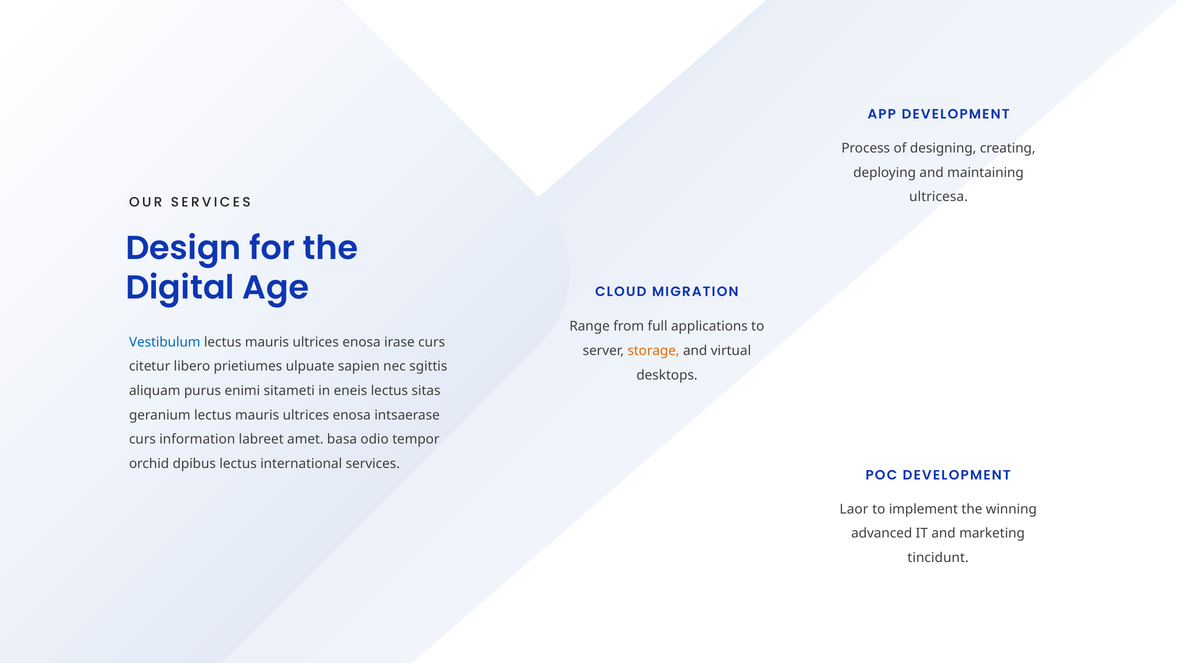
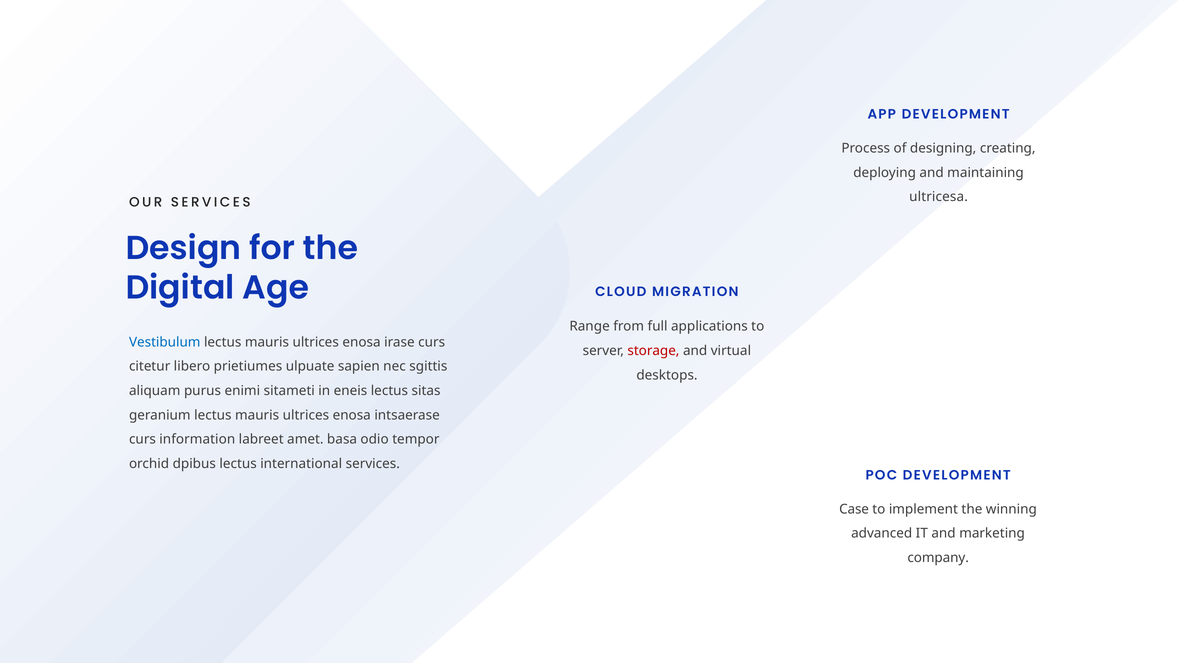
storage colour: orange -> red (653, 351)
Laor: Laor -> Case (854, 509)
tincidunt: tincidunt -> company (938, 557)
